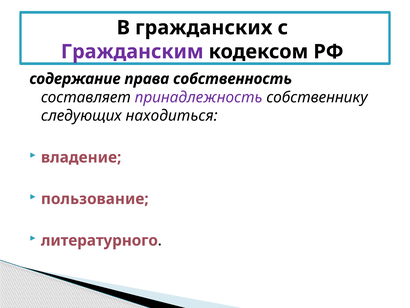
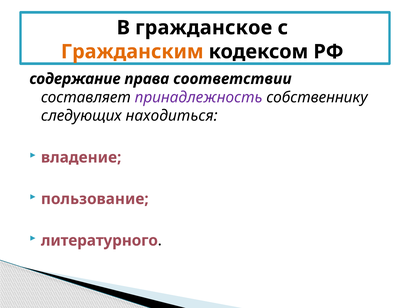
гражданских: гражданских -> гражданское (204, 28)
Гражданским colour: purple -> orange (132, 52)
собственность: собственность -> соответствии (232, 79)
